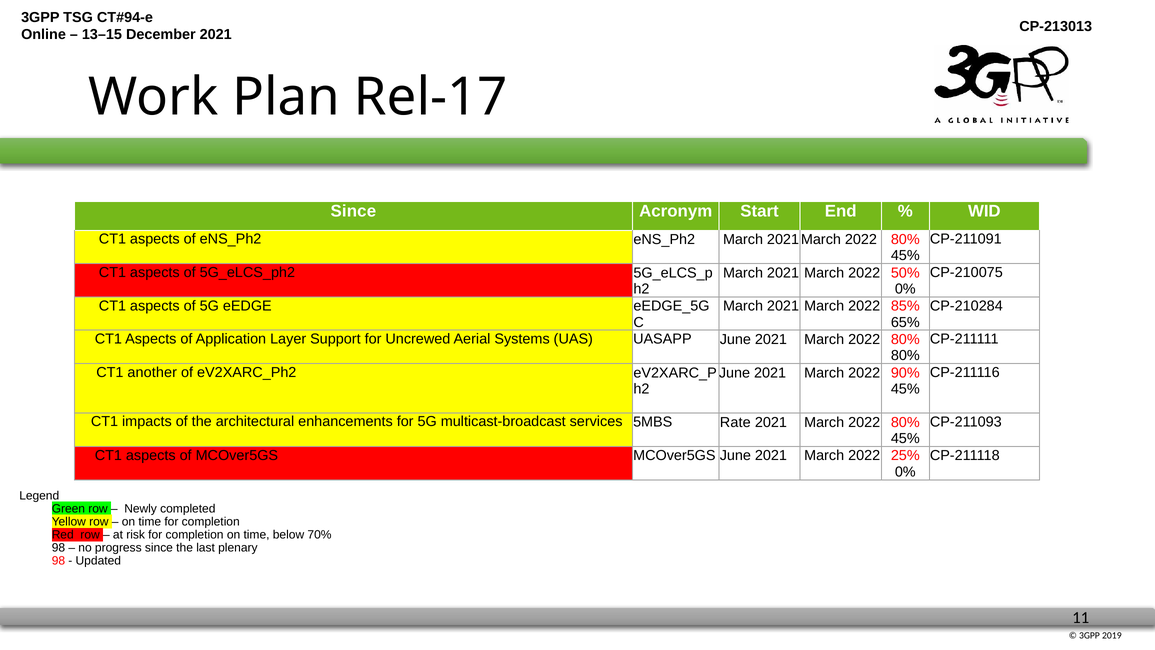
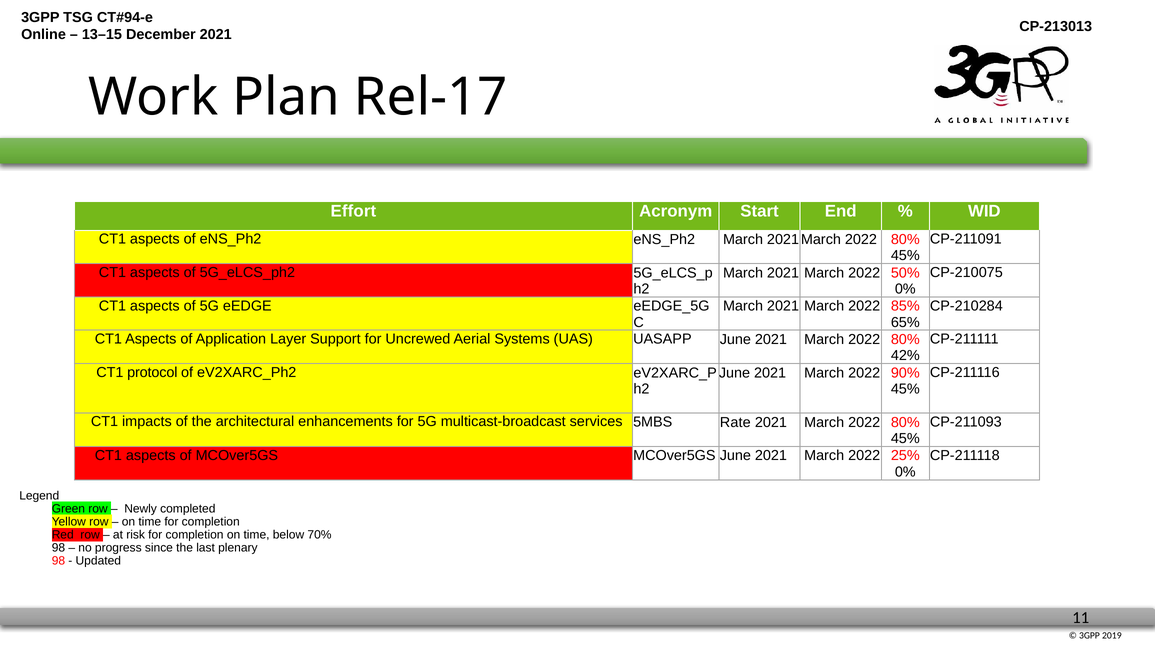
Since: Since -> Effort (353, 211)
80%: 80% -> 42% (905, 355)
another: another -> protocol (152, 372)
